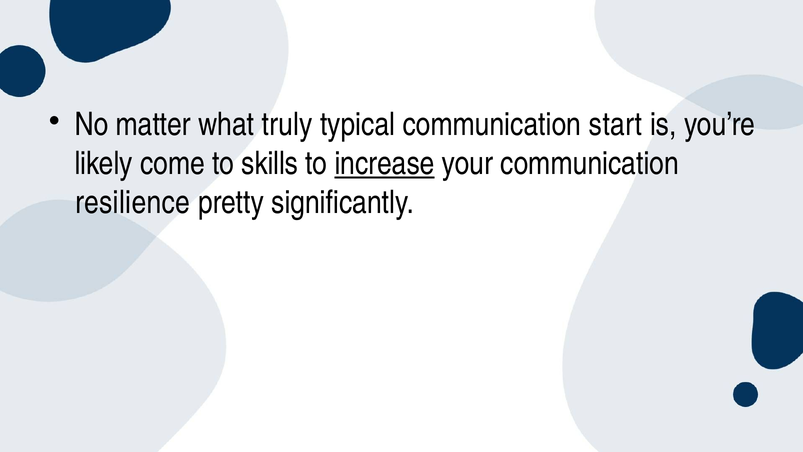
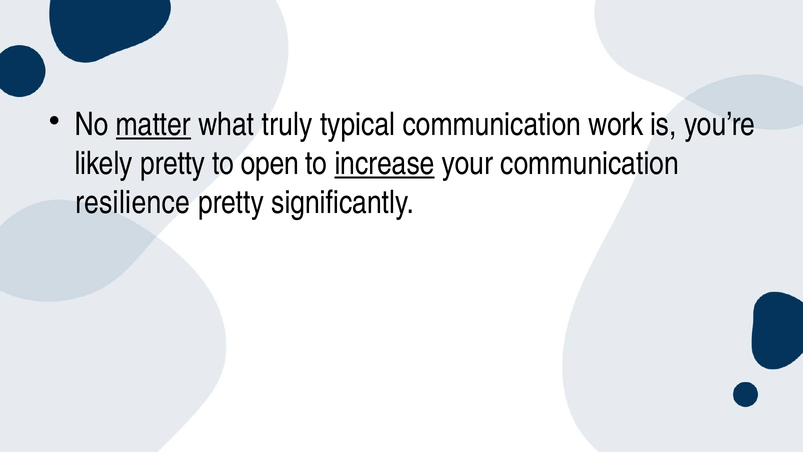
matter underline: none -> present (153, 124)
start: start -> work (616, 124)
likely come: come -> pretty (173, 163)
skills: skills -> open (270, 163)
